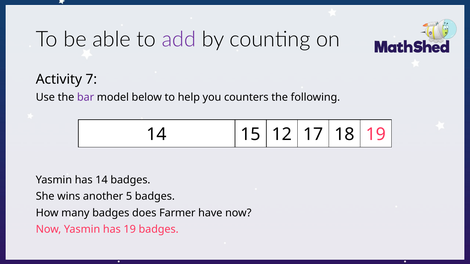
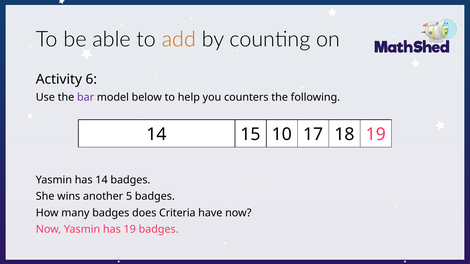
add colour: purple -> orange (179, 39)
7: 7 -> 6 (91, 79)
12: 12 -> 10 (282, 135)
Farmer: Farmer -> Criteria (177, 213)
